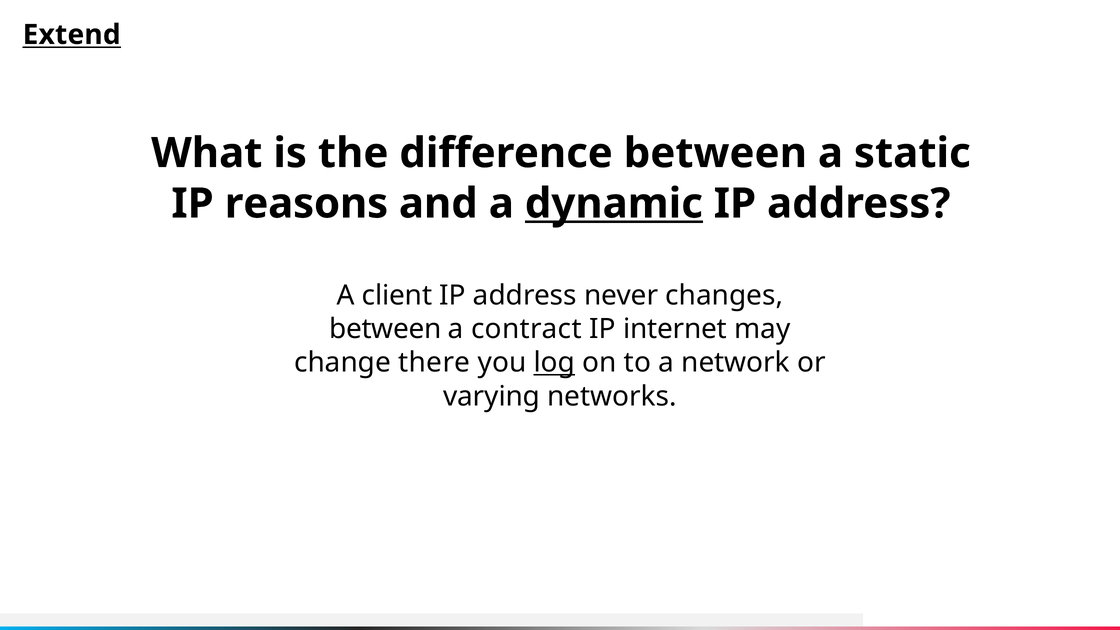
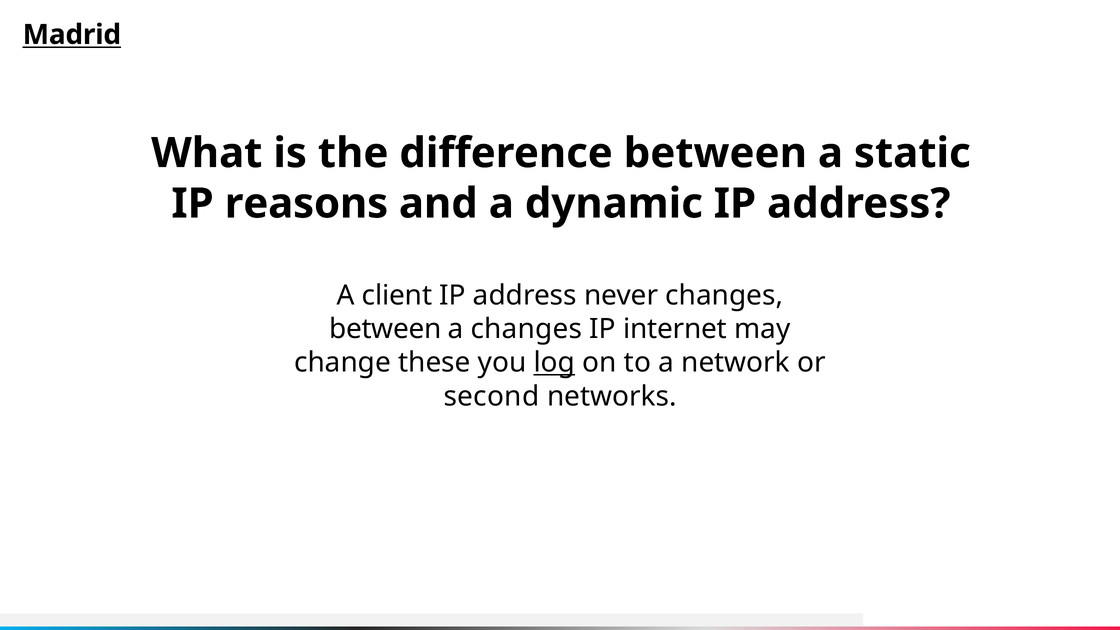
Extend: Extend -> Madrid (72, 35)
dynamic underline: present -> none (614, 204)
a contract: contract -> changes (526, 329)
there: there -> these (434, 363)
varying: varying -> second (491, 396)
